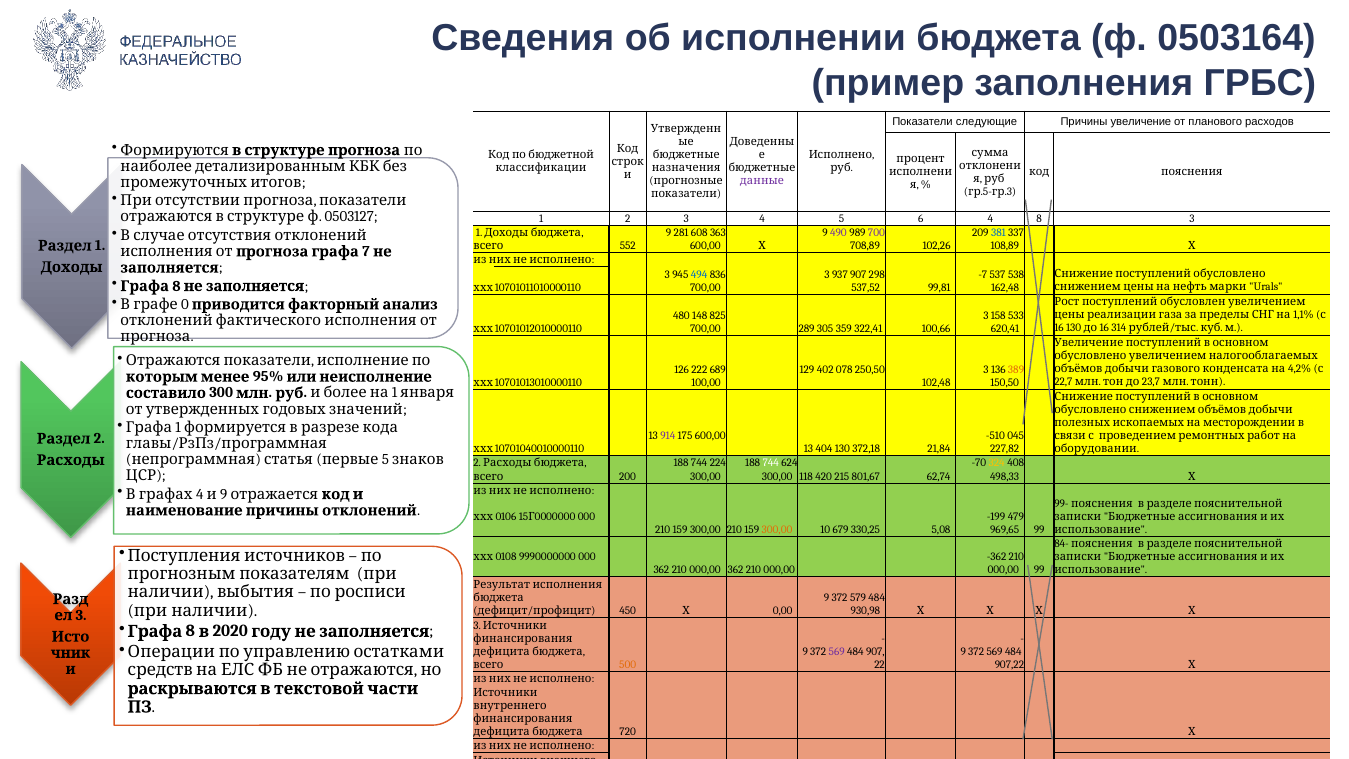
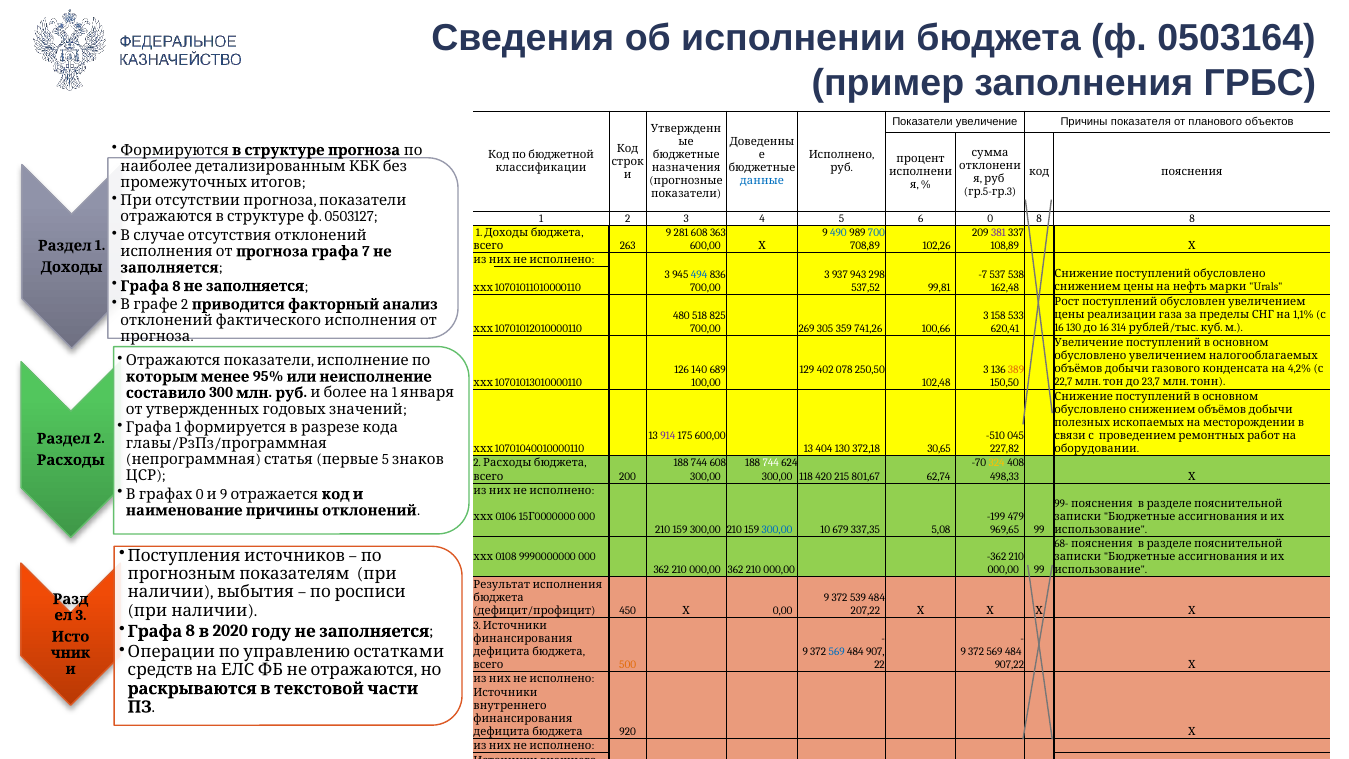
следующие: следующие -> увеличение (987, 122)
увеличение: увеличение -> показателя (1141, 122)
расходов: расходов -> объектов (1269, 122)
данные colour: purple -> blue (762, 181)
6 4: 4 -> 0 (990, 218)
8 3: 3 -> 8 (1192, 218)
490 colour: purple -> blue (838, 233)
700 colour: purple -> blue (876, 233)
381 colour: blue -> purple (998, 233)
552: 552 -> 263 (628, 246)
937 907: 907 -> 943 (858, 274)
0: 0 -> 2 (185, 304)
148: 148 -> 518 (700, 315)
289: 289 -> 269 (807, 328)
322,41: 322,41 -> 741,26 (868, 328)
222: 222 -> 140 (699, 370)
21,84: 21,84 -> 30,65 (939, 449)
744 224: 224 -> 608 (718, 463)
4: 4 -> 0 (200, 494)
300,00 colour: orange -> blue (777, 530)
330,25: 330,25 -> 337,35 (865, 530)
84-: 84- -> 68- (1062, 543)
579: 579 -> 539 (858, 598)
930,98: 930,98 -> 207,22 (865, 611)
569 colour: purple -> blue (837, 652)
720: 720 -> 920 (628, 732)
